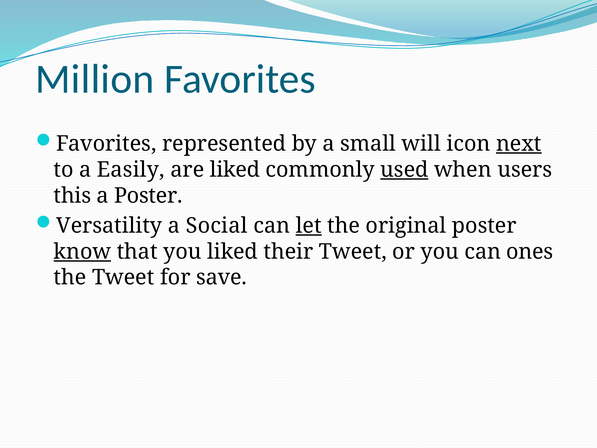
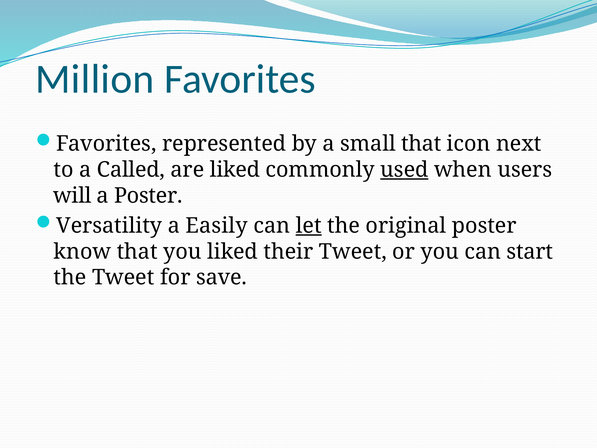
small will: will -> that (421, 144)
next underline: present -> none (519, 144)
Easily: Easily -> Called (131, 170)
this: this -> will (72, 195)
Social: Social -> Easily (217, 226)
know underline: present -> none (82, 251)
ones: ones -> start (530, 251)
